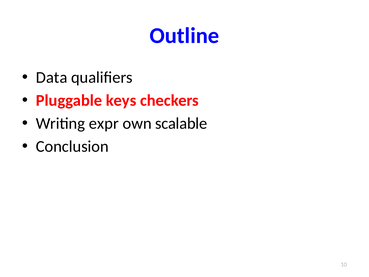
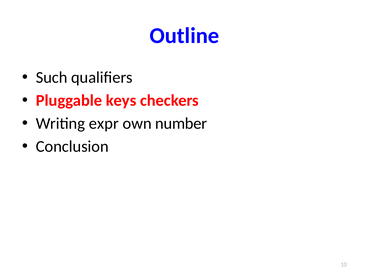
Data: Data -> Such (52, 77)
scalable: scalable -> number (181, 123)
